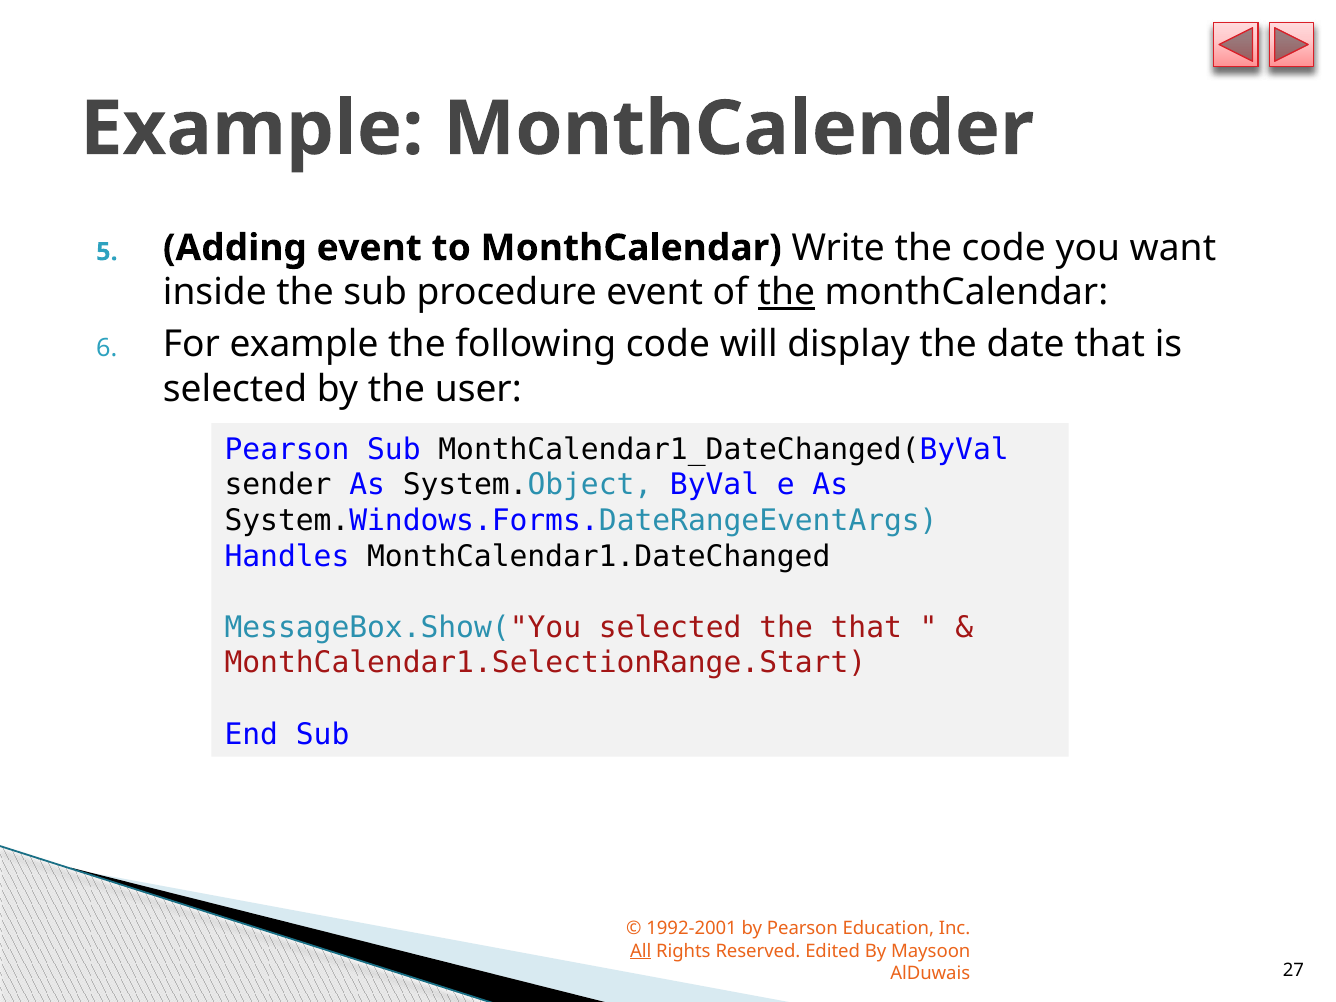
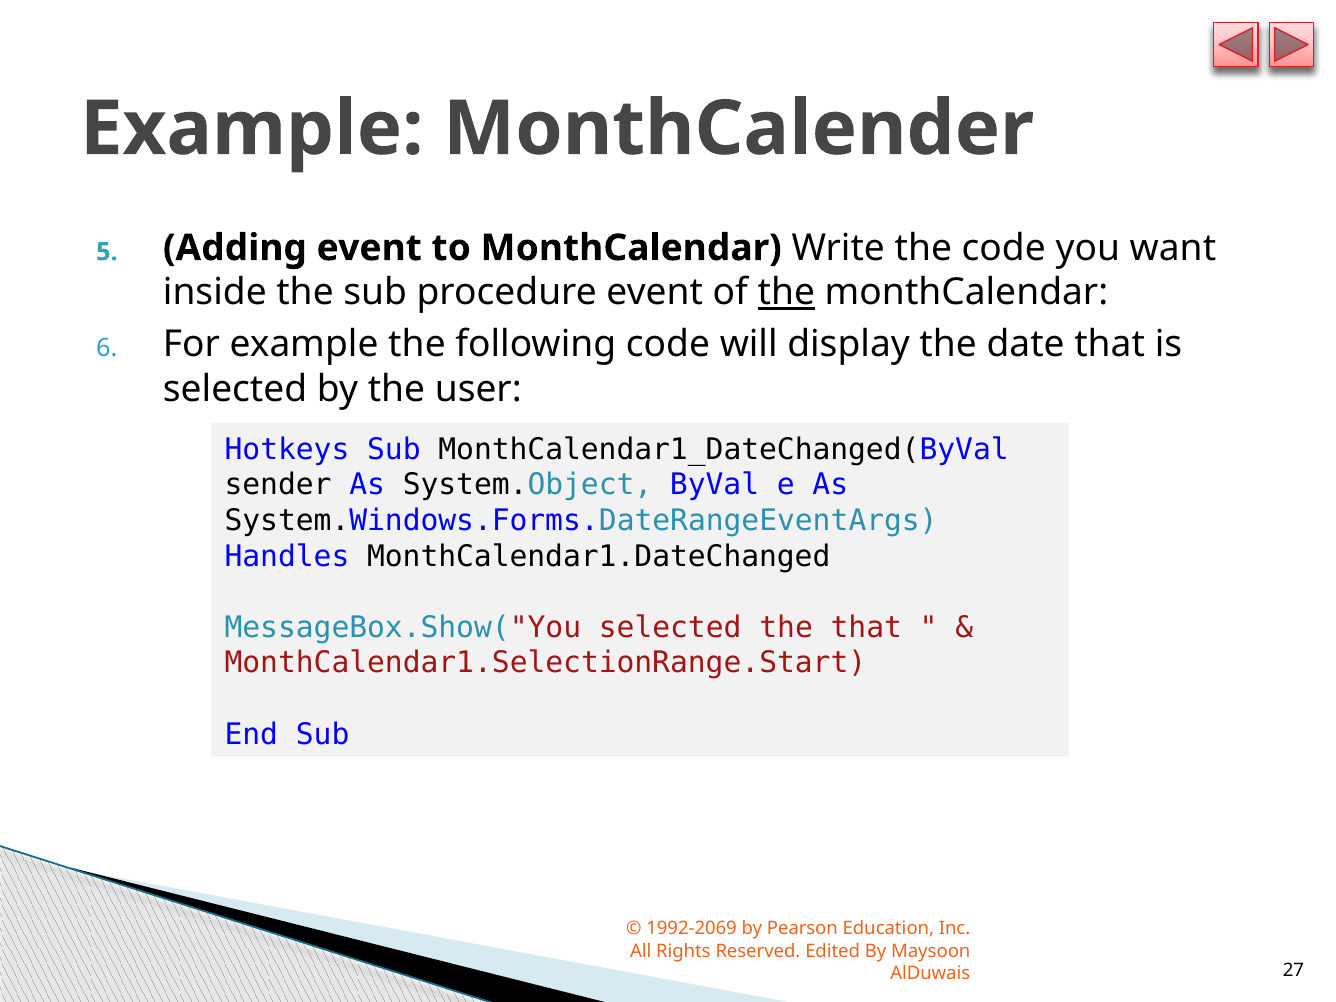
Pearson: Pearson -> Hotkeys (287, 449)
1992-2001: 1992-2001 -> 1992-2069 (692, 929)
All underline: present -> none (641, 951)
